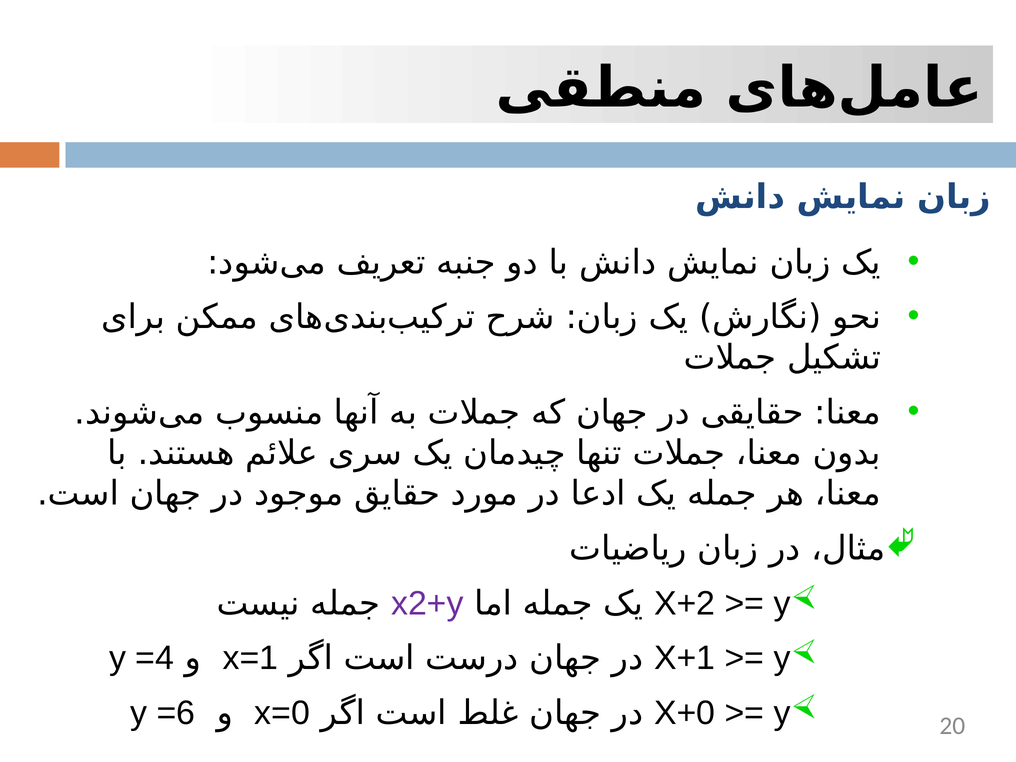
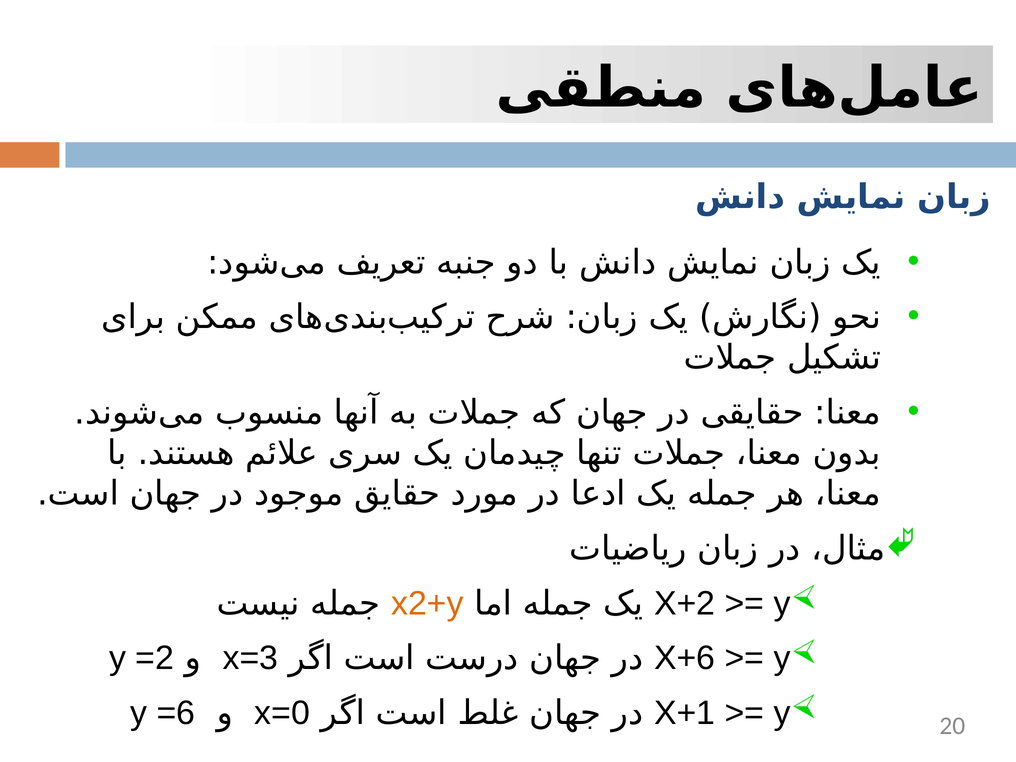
x2+y colour: purple -> orange (427, 603)
=4: =4 -> =2 (155, 658)
x=1: x=1 -> x=3 (250, 658)
X+1: X+1 -> X+6 (685, 658)
X+0: X+0 -> X+1 (685, 713)
